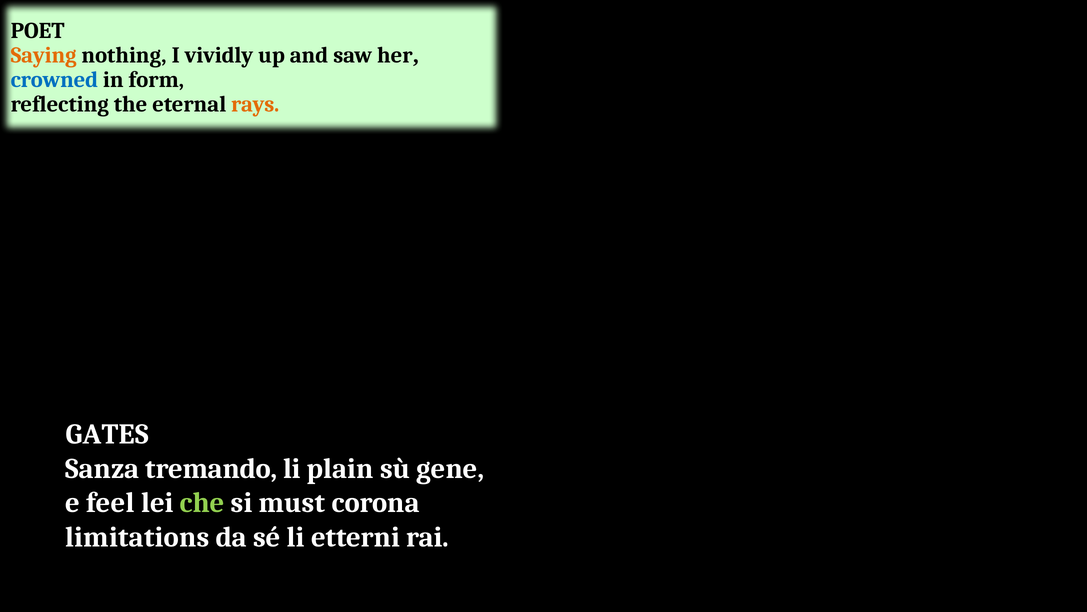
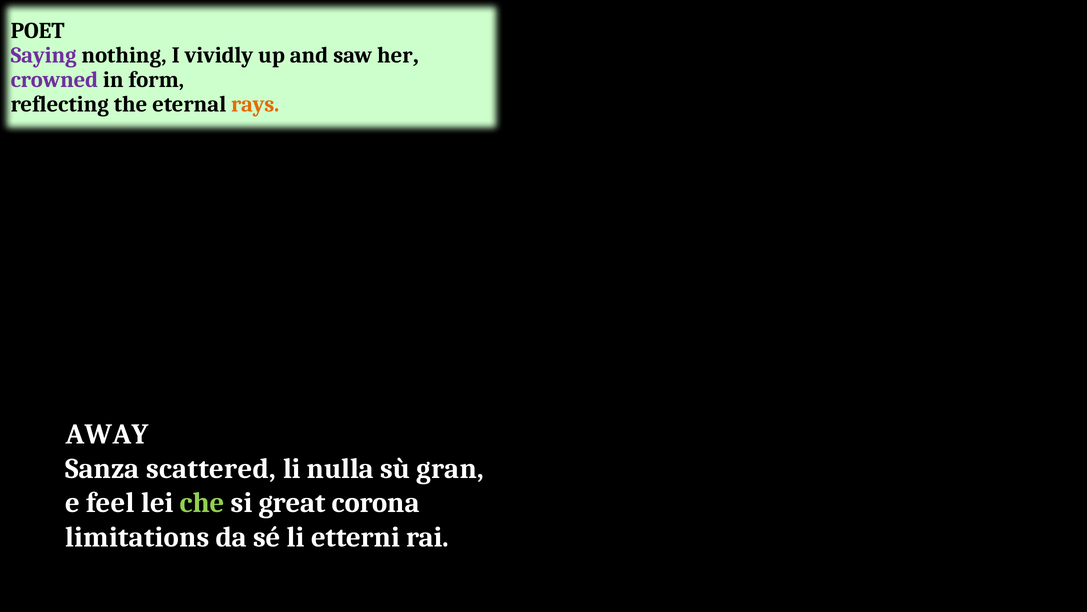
Saying colour: orange -> purple (44, 55)
crowned colour: blue -> purple (54, 80)
GATES: GATES -> AWAY (107, 434)
tremando: tremando -> scattered (211, 468)
plain: plain -> nulla (340, 468)
gene: gene -> gran (450, 468)
must: must -> great (292, 503)
